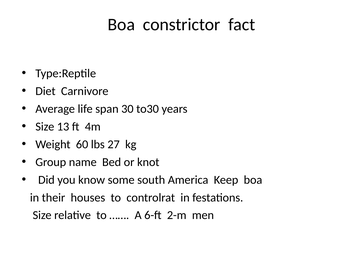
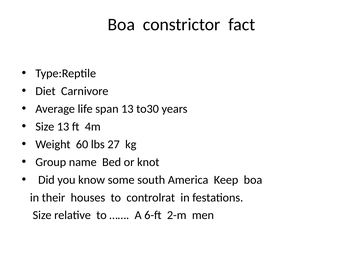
span 30: 30 -> 13 (127, 109)
